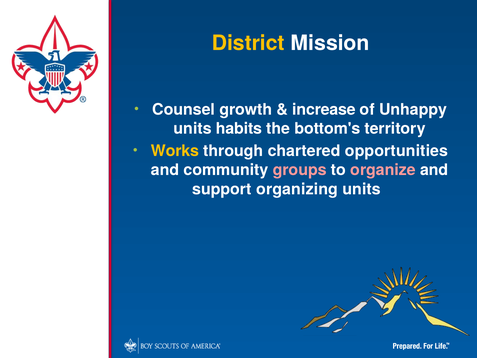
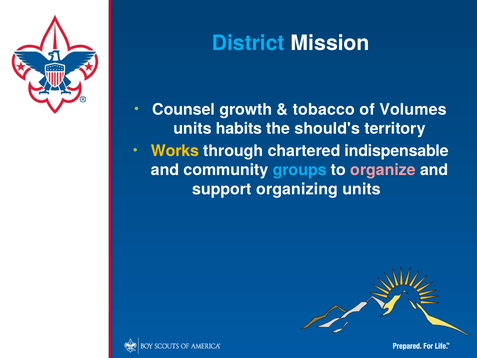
District colour: yellow -> light blue (248, 43)
increase: increase -> tobacco (324, 109)
Unhappy: Unhappy -> Volumes (413, 109)
bottom's: bottom's -> should's (327, 129)
opportunities: opportunities -> indispensable (397, 151)
groups colour: pink -> light blue (300, 170)
